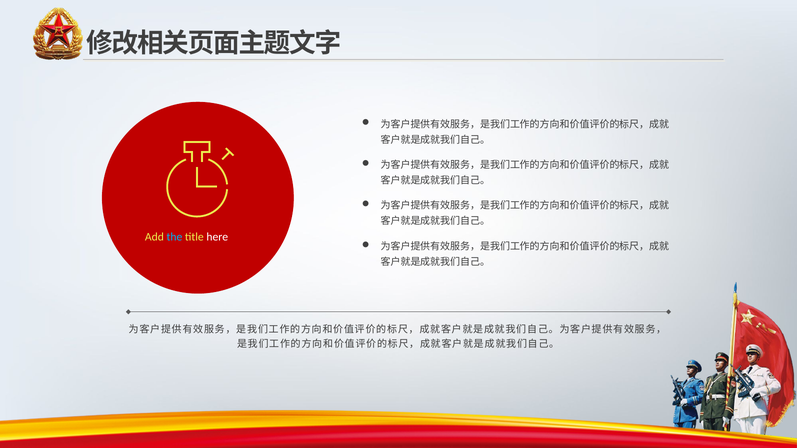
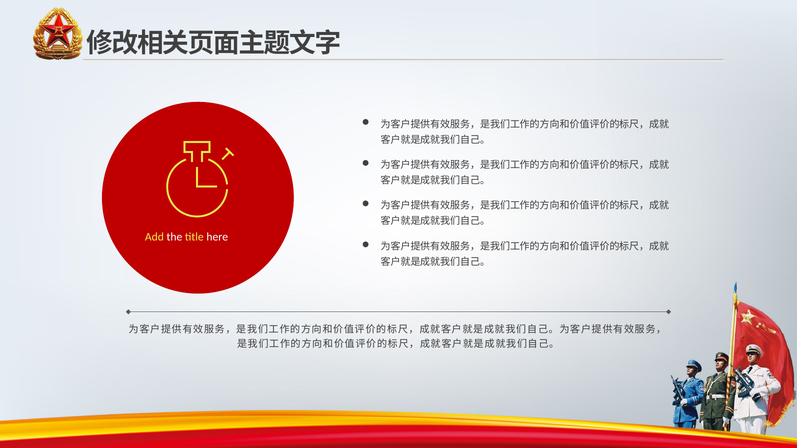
the colour: light blue -> white (174, 237)
